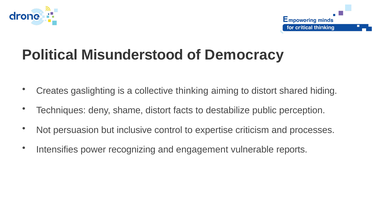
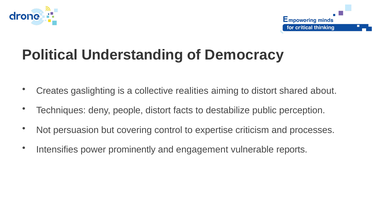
Misunderstood: Misunderstood -> Understanding (132, 55)
thinking: thinking -> realities (192, 91)
hiding: hiding -> about (324, 91)
shame: shame -> people (128, 110)
inclusive: inclusive -> covering (134, 130)
recognizing: recognizing -> prominently (132, 150)
